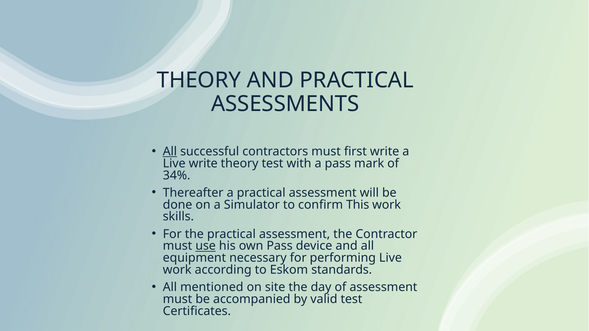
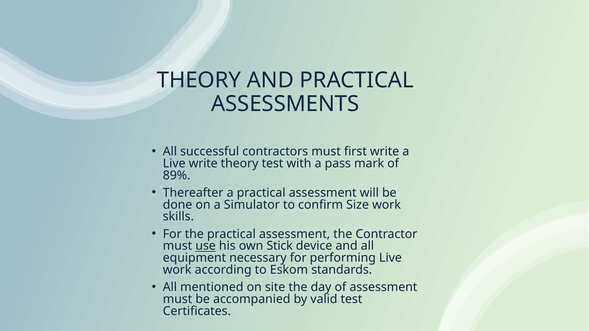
All underline: present -> none (170, 152)
34%: 34% -> 89% (177, 175)
This: This -> Size (358, 205)
own Pass: Pass -> Stick (280, 246)
